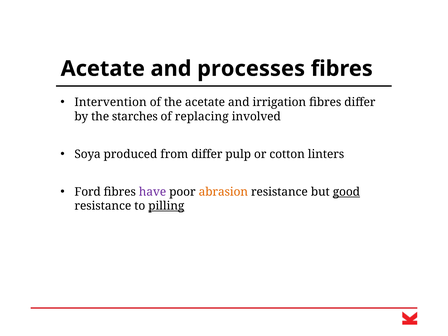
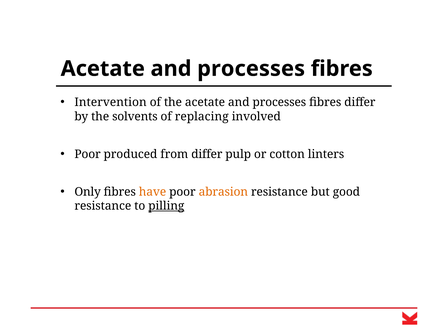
the acetate and irrigation: irrigation -> processes (279, 102)
starches: starches -> solvents (135, 116)
Soya: Soya -> Poor (88, 154)
Ford: Ford -> Only (88, 192)
have colour: purple -> orange (153, 192)
good underline: present -> none (346, 192)
